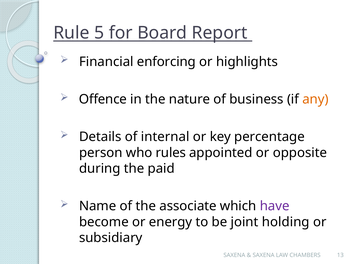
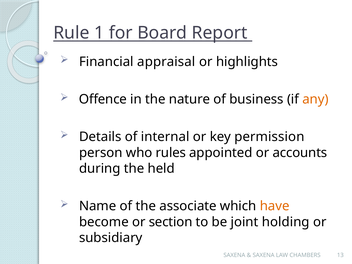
5: 5 -> 1 (99, 33)
enforcing: enforcing -> appraisal (166, 62)
percentage: percentage -> permission (269, 137)
opposite: opposite -> accounts (300, 153)
paid: paid -> held (161, 169)
have colour: purple -> orange (275, 206)
energy: energy -> section (171, 222)
